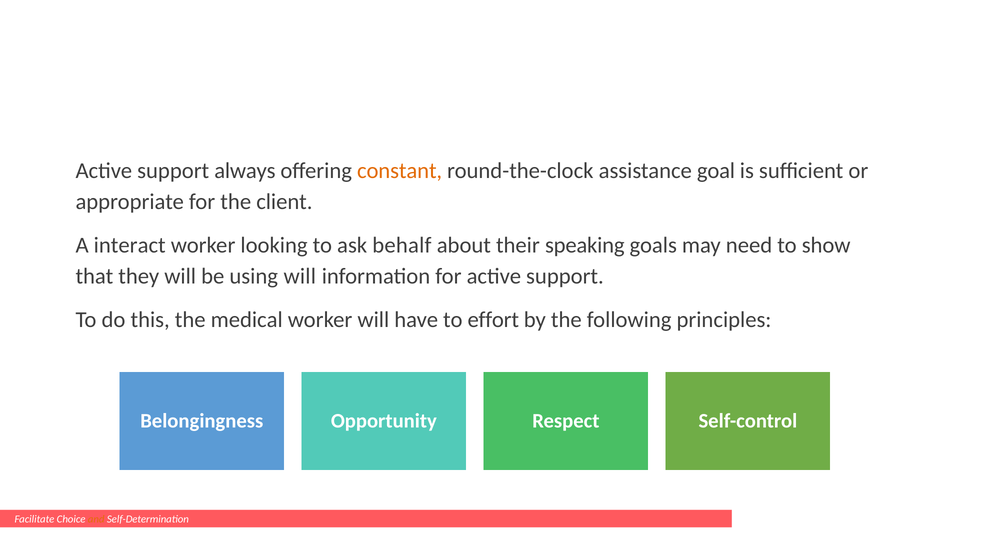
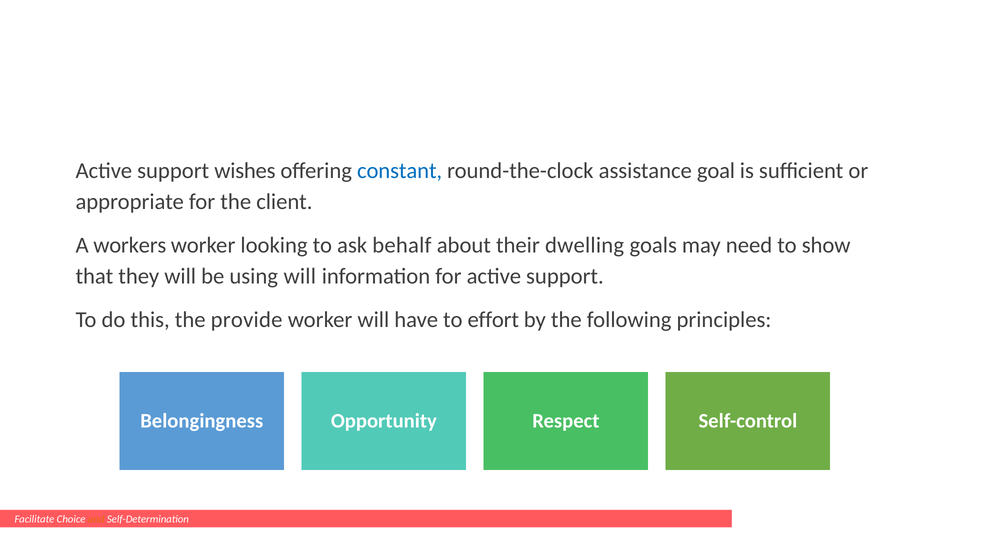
always: always -> wishes (245, 171)
constant colour: orange -> blue (400, 171)
interact: interact -> workers (130, 246)
speaking: speaking -> dwelling (585, 246)
medical: medical -> provide (247, 320)
